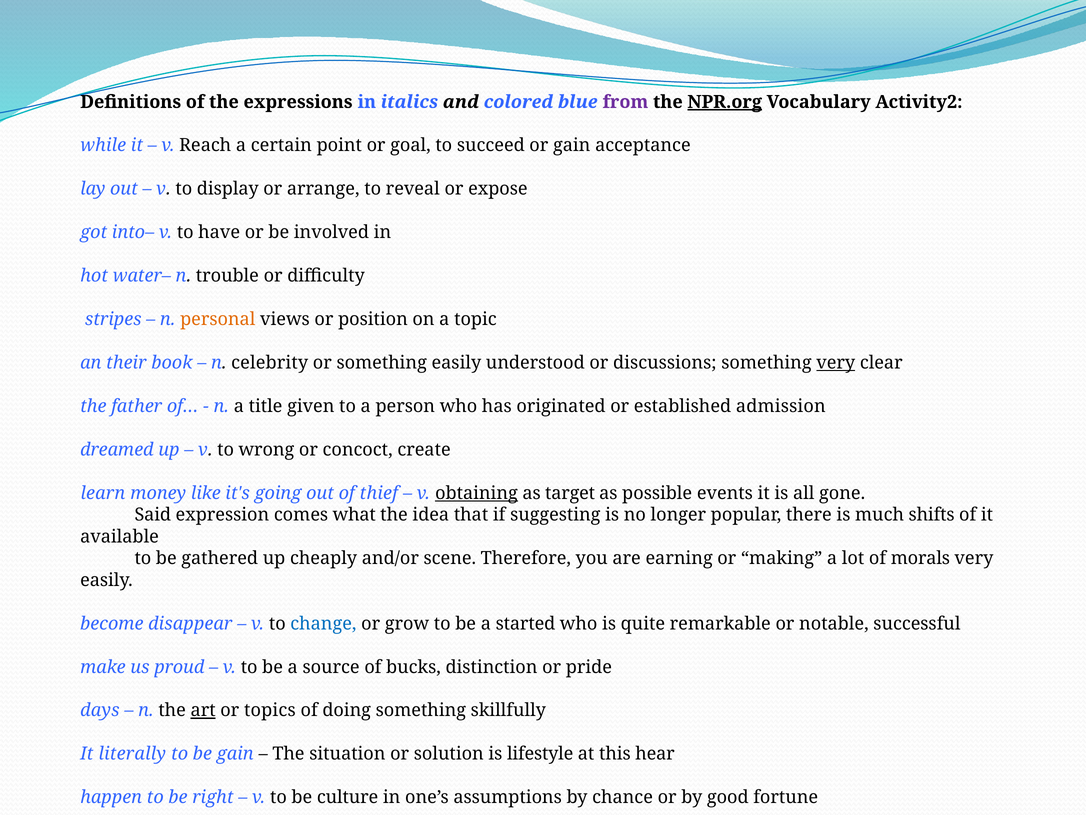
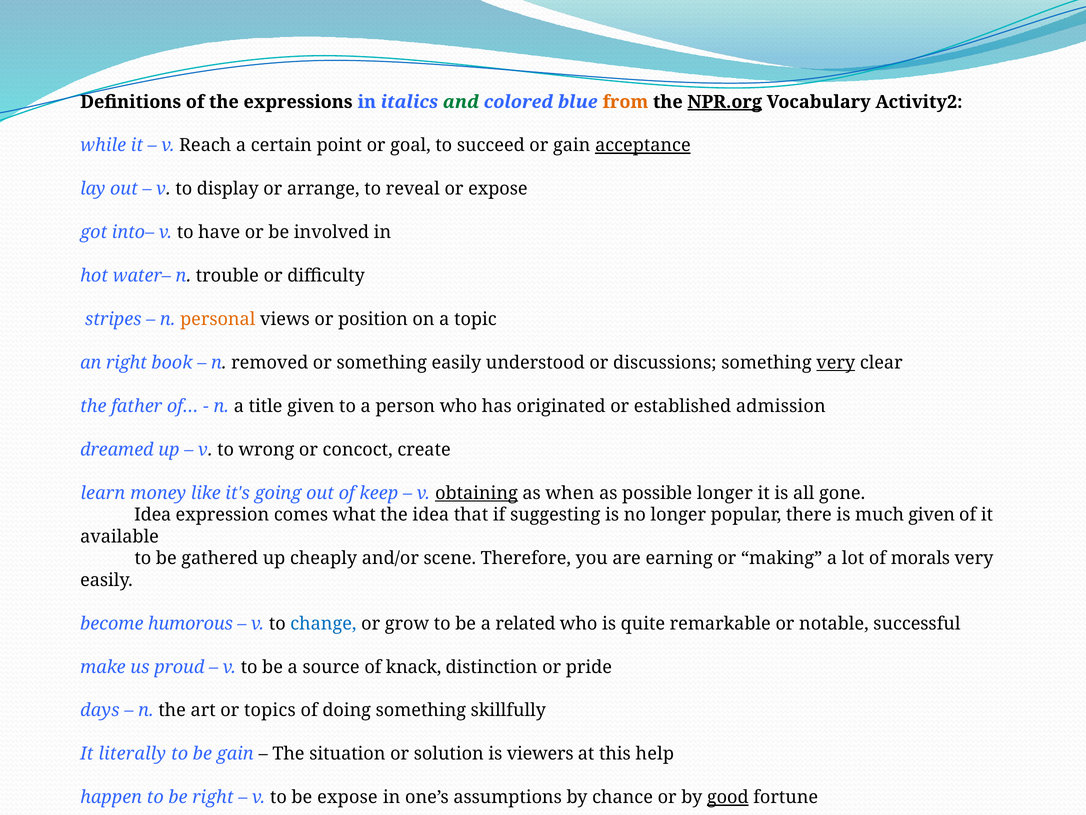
and colour: black -> green (461, 102)
from colour: purple -> orange (625, 102)
acceptance underline: none -> present (643, 145)
an their: their -> right (126, 363)
celebrity: celebrity -> removed (270, 363)
thief: thief -> keep (379, 493)
target: target -> when (570, 493)
possible events: events -> longer (725, 493)
Said: Said -> Idea (153, 515)
much shifts: shifts -> given (932, 515)
disappear: disappear -> humorous (190, 623)
started: started -> related (526, 623)
bucks: bucks -> knack (414, 667)
art underline: present -> none (203, 710)
lifestyle: lifestyle -> viewers (540, 754)
hear: hear -> help (655, 754)
be culture: culture -> expose (347, 797)
good underline: none -> present (728, 797)
